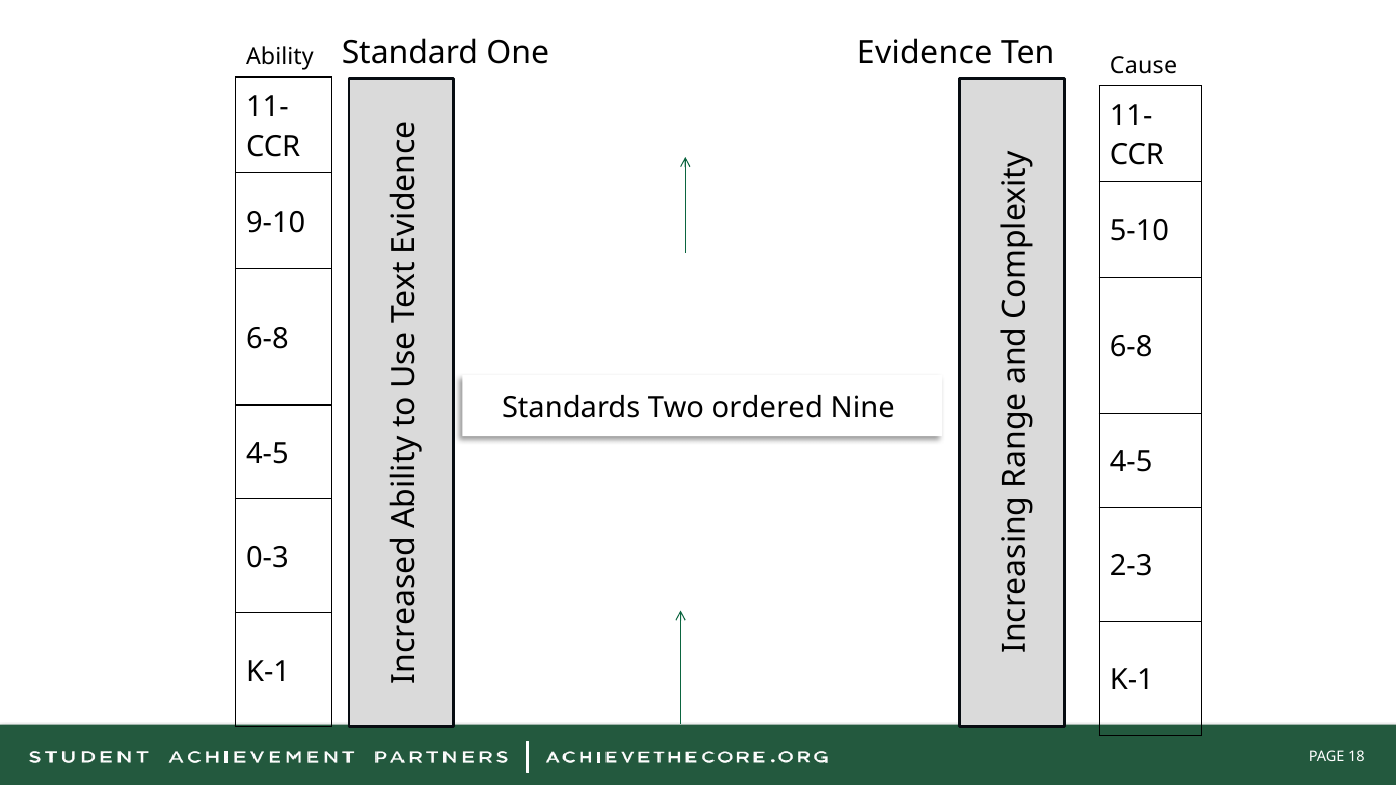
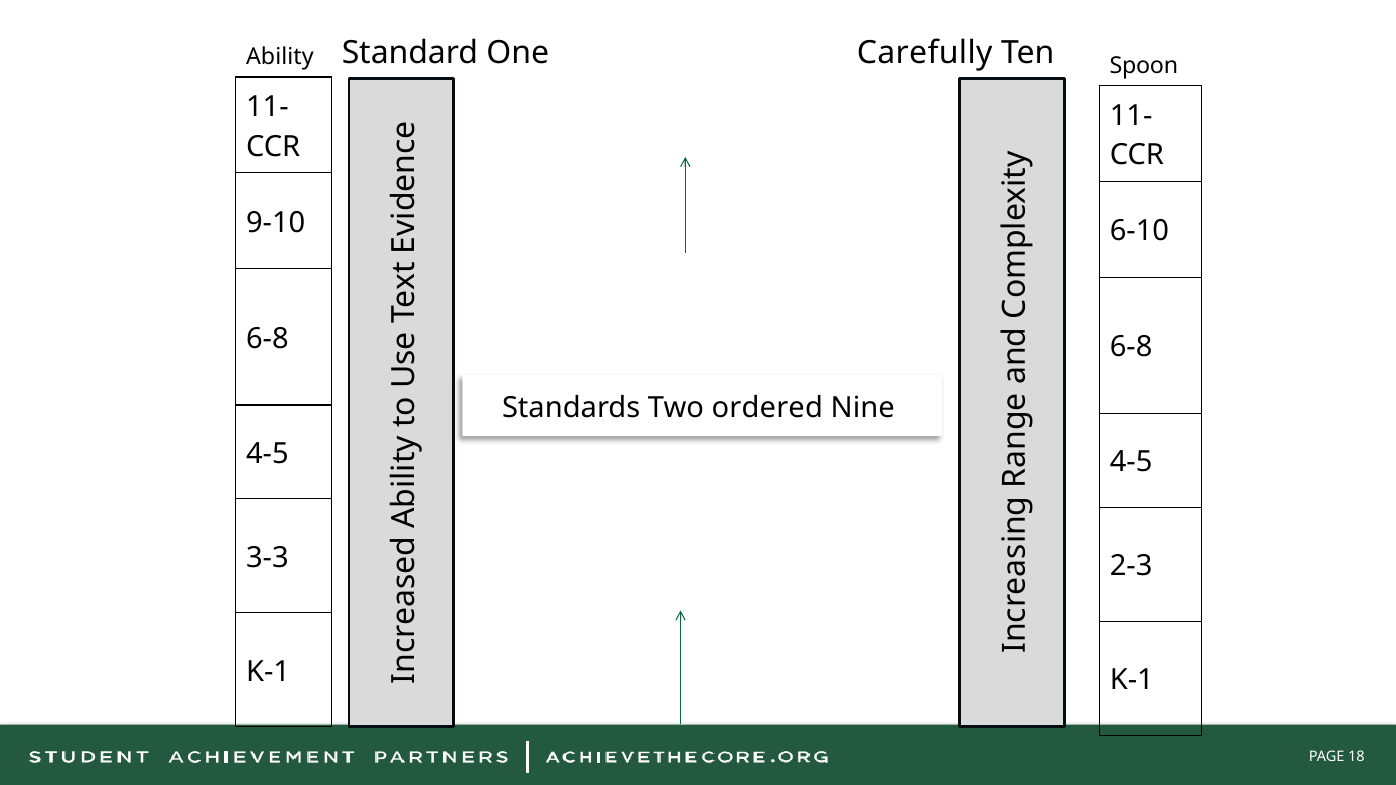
Evidence: Evidence -> Carefully (925, 53)
Cause: Cause -> Spoon (1144, 66)
5-10: 5-10 -> 6-10 (1139, 231)
0-3: 0-3 -> 3-3 (267, 558)
